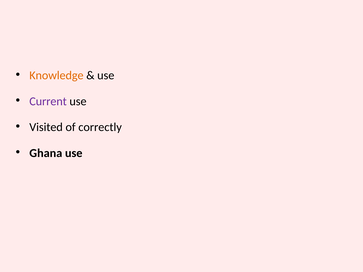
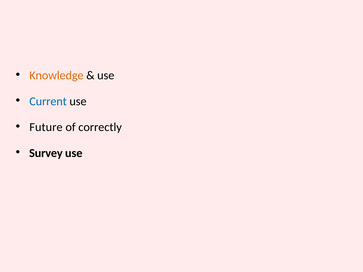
Current colour: purple -> blue (48, 101)
Visited: Visited -> Future (46, 127)
Ghana: Ghana -> Survey (46, 153)
